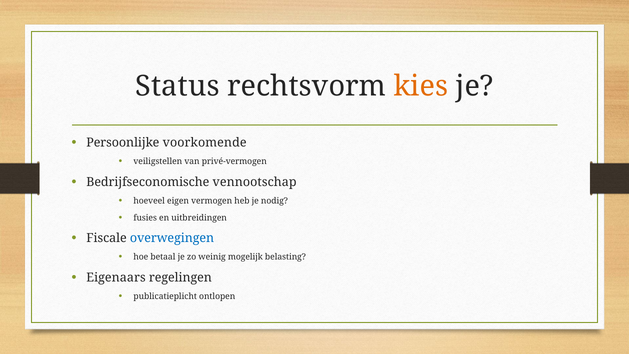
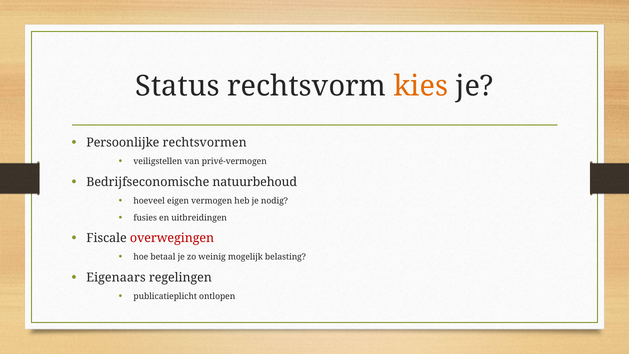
voorkomende: voorkomende -> rechtsvormen (205, 143)
vennootschap: vennootschap -> natuurbehoud (255, 182)
overwegingen colour: blue -> red (172, 238)
